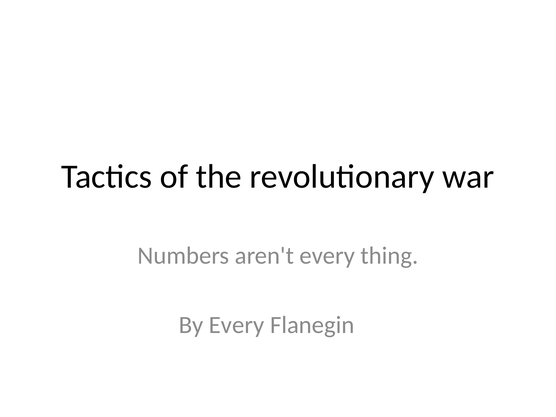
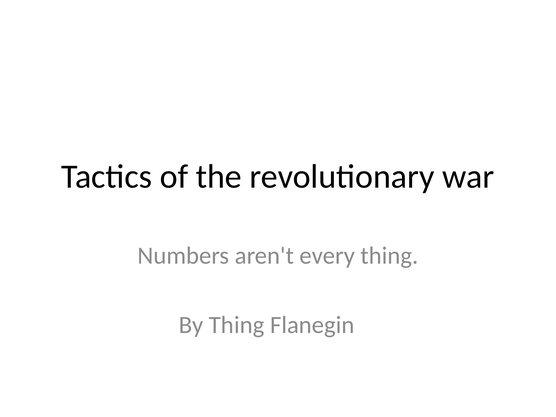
By Every: Every -> Thing (237, 325)
